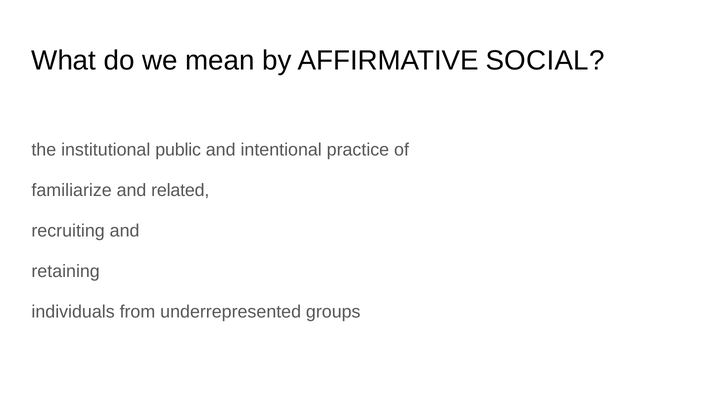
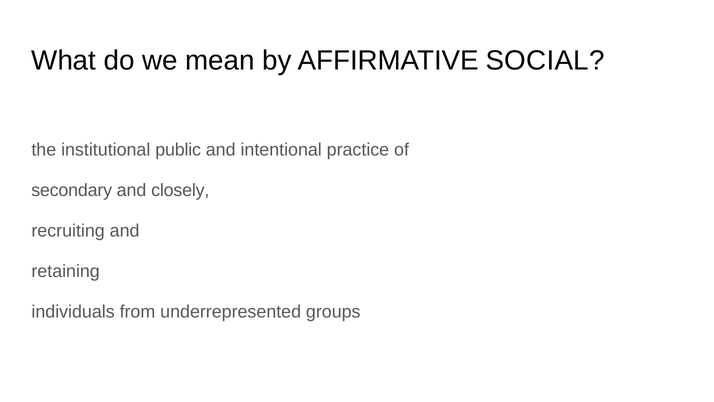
familiarize: familiarize -> secondary (72, 190)
related: related -> closely (180, 190)
